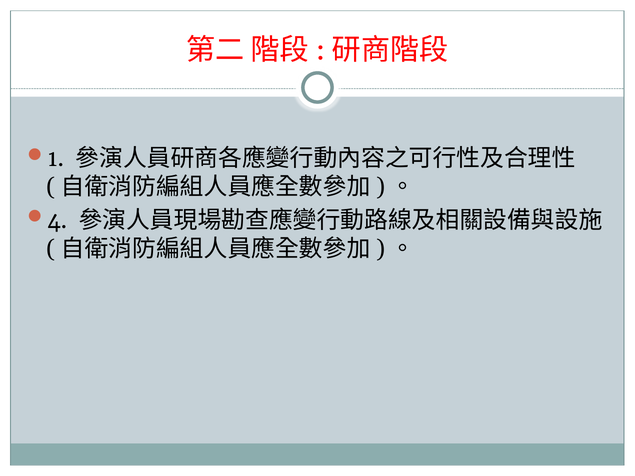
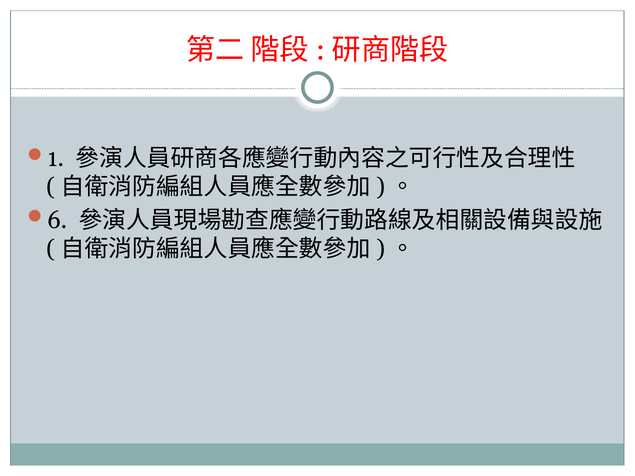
4: 4 -> 6 (57, 220)
